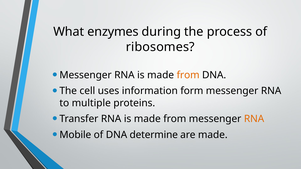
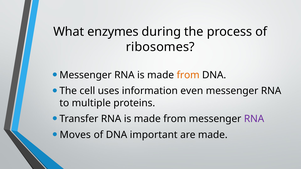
form: form -> even (192, 91)
RNA colour: orange -> purple (254, 119)
Mobile: Mobile -> Moves (75, 135)
determine: determine -> important (154, 135)
